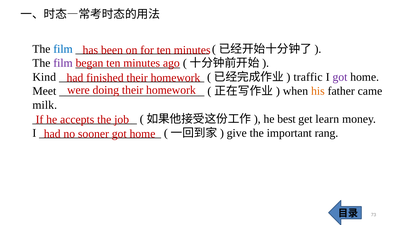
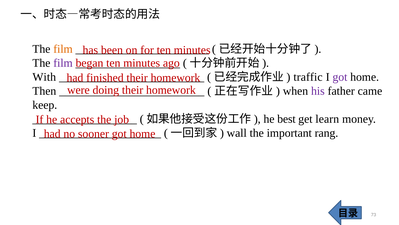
film colour: blue -> orange (63, 49)
Kind: Kind -> With (44, 77)
Meet: Meet -> Then (44, 91)
his colour: orange -> purple (318, 91)
milk: milk -> keep (45, 105)
give: give -> wall (237, 133)
